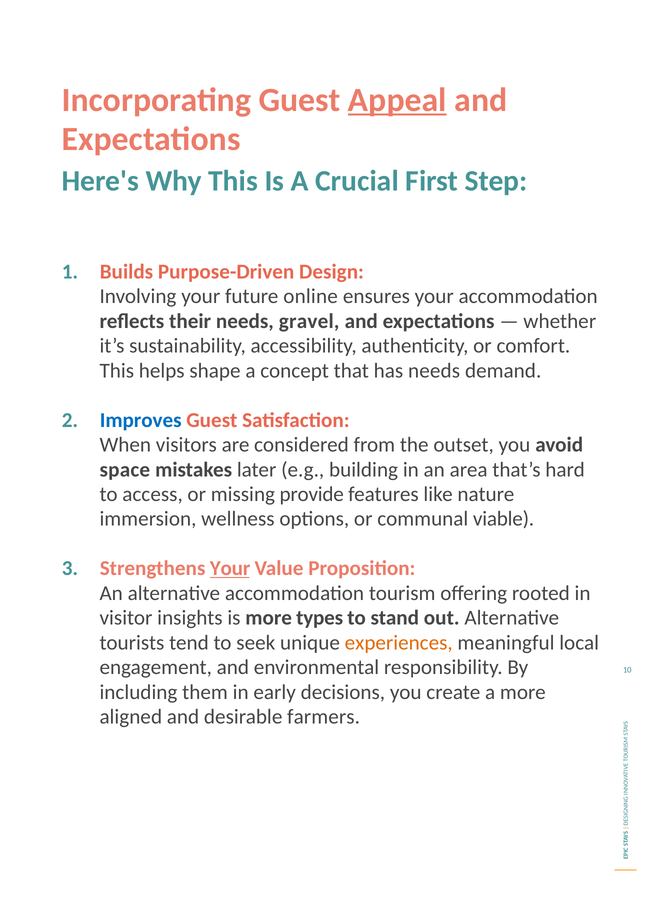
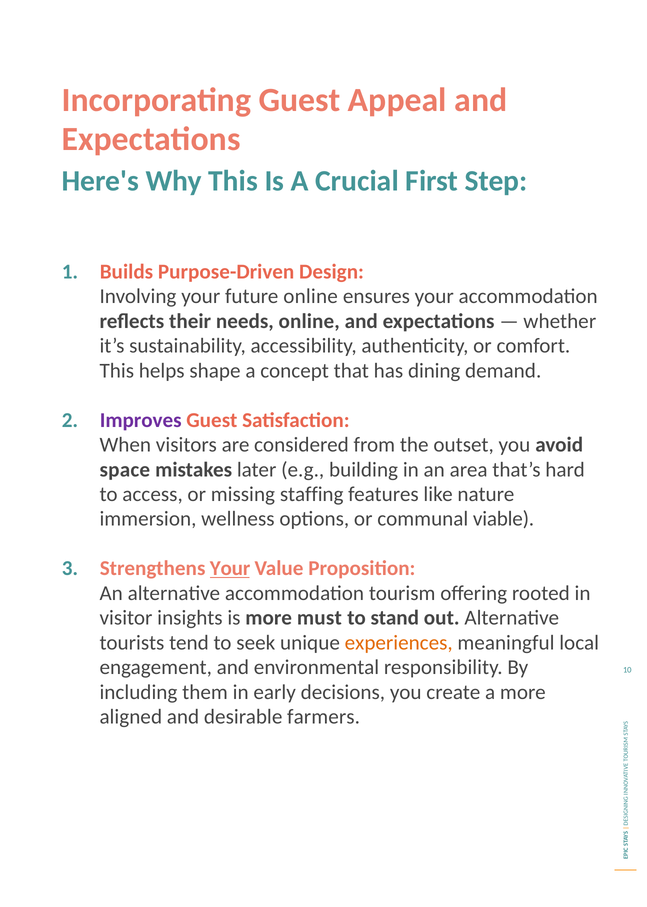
Appeal underline: present -> none (397, 100)
needs gravel: gravel -> online (309, 321)
has needs: needs -> dining (434, 371)
Improves colour: blue -> purple (141, 420)
provide: provide -> staffing (312, 495)
types: types -> must (319, 618)
